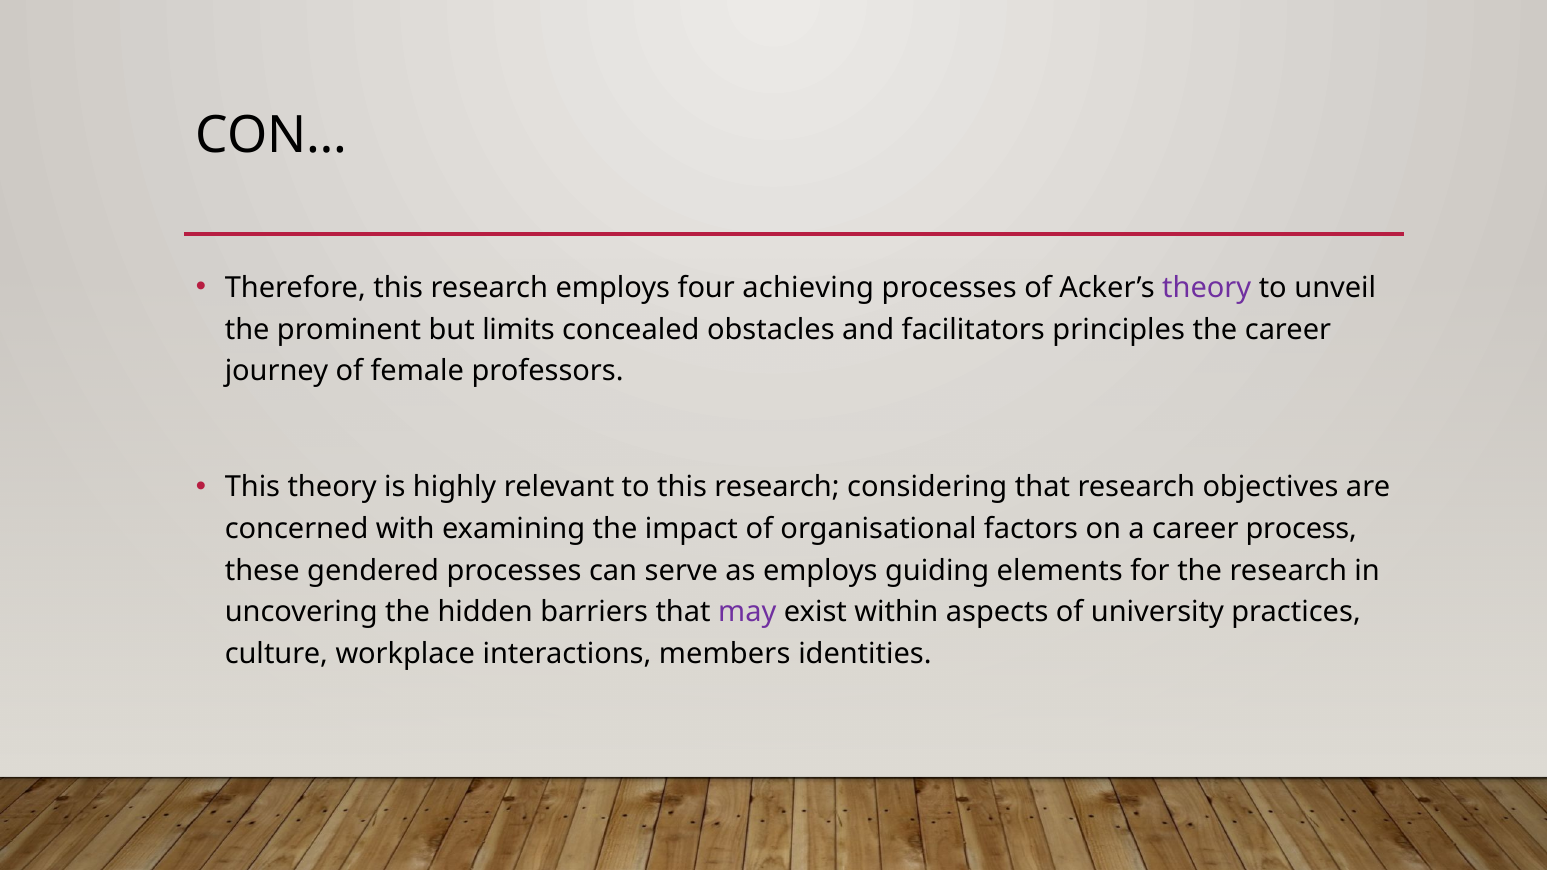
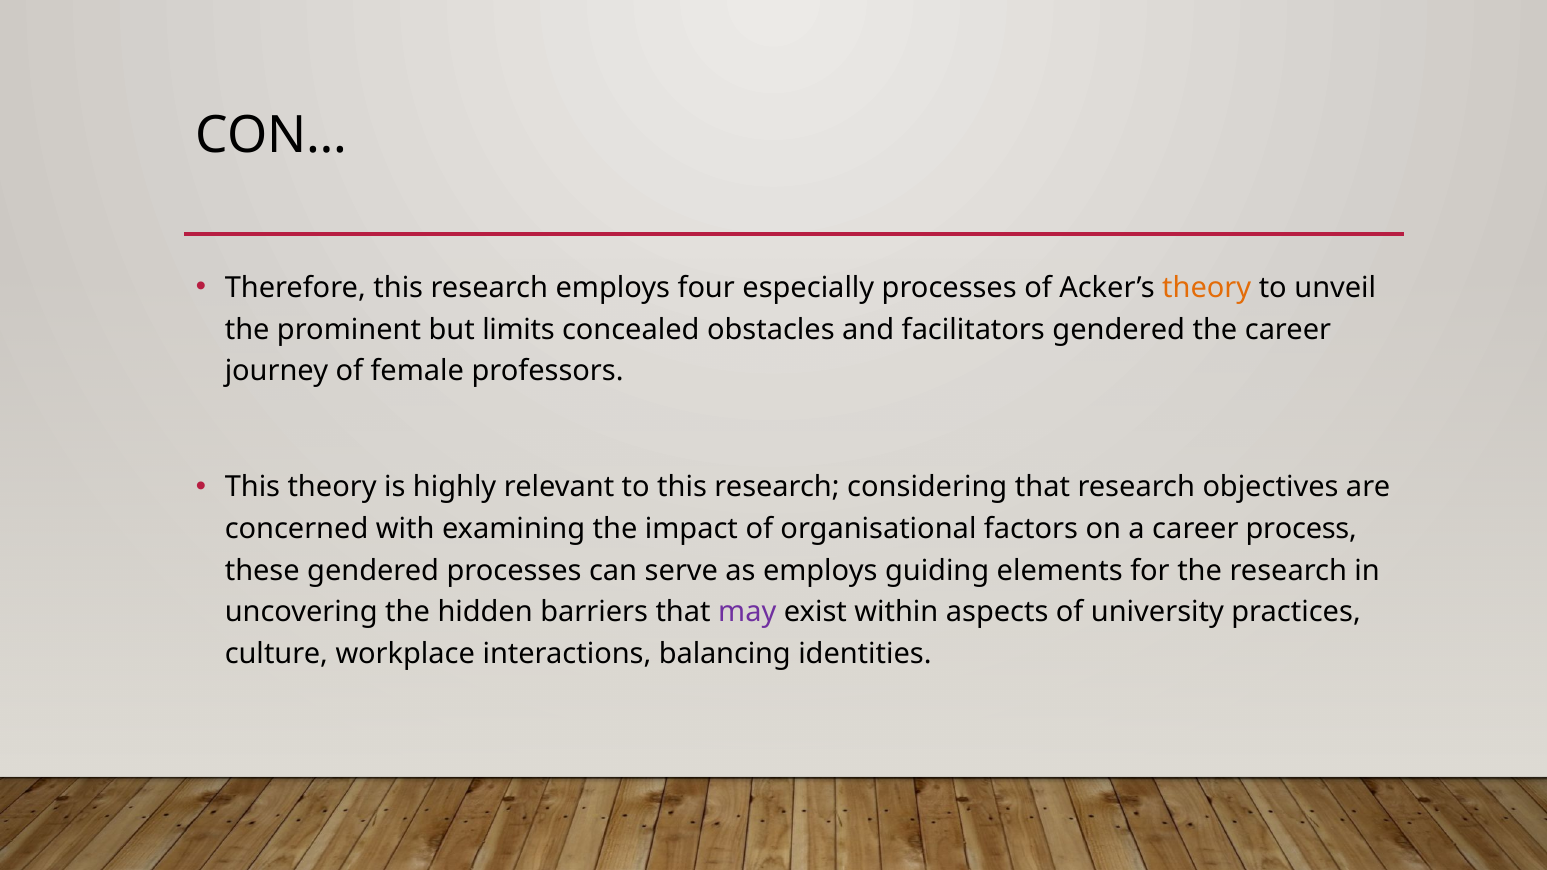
achieving: achieving -> especially (808, 288)
theory colour: purple -> orange (1207, 288)
facilitators principles: principles -> gendered (1119, 330)
members: members -> balancing (725, 654)
